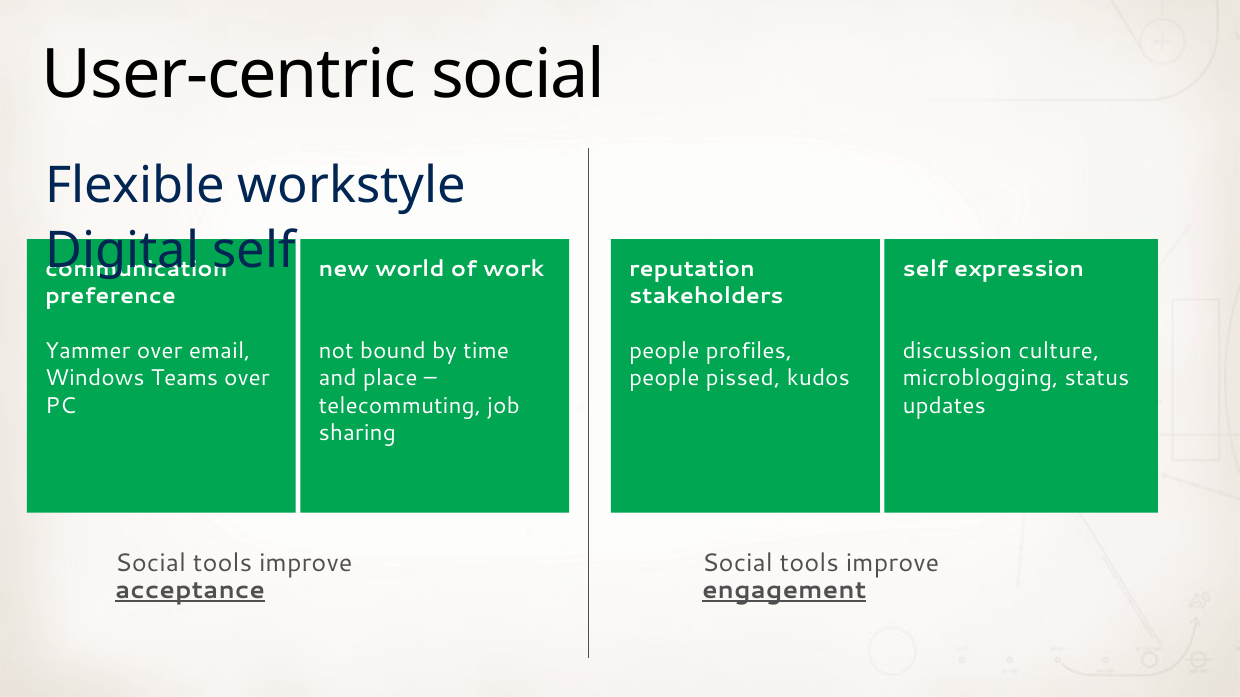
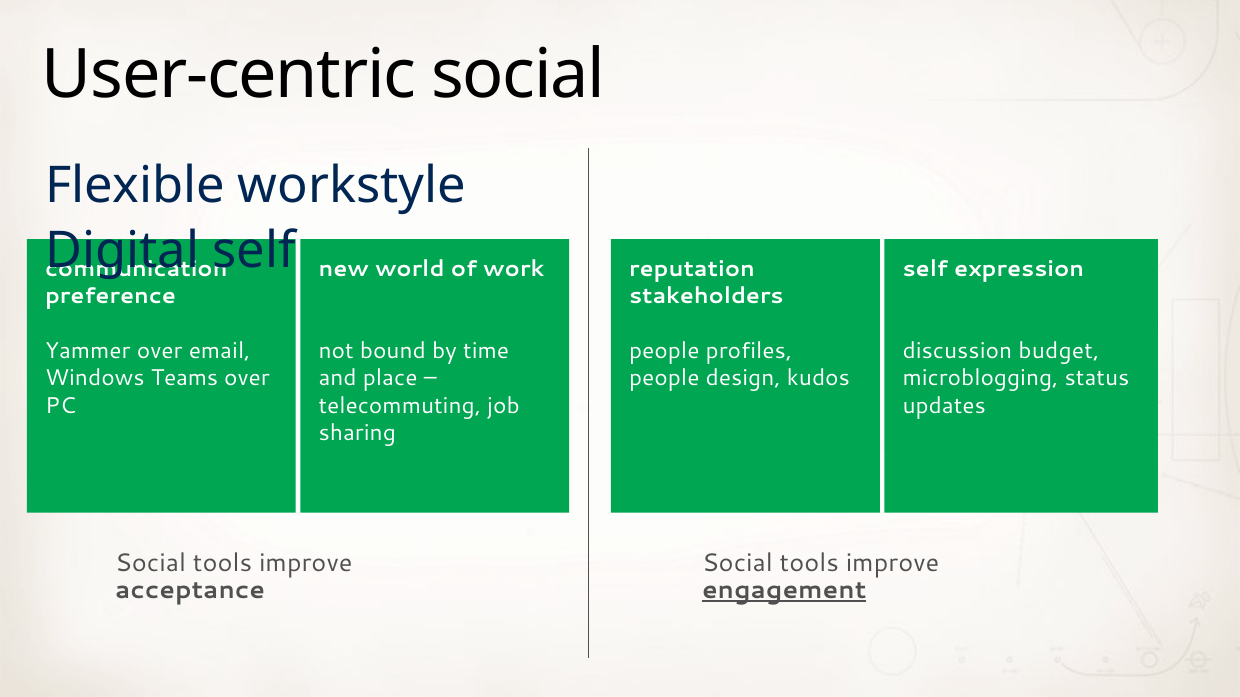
culture: culture -> budget (1059, 351)
pissed: pissed -> design (743, 379)
acceptance underline: present -> none (190, 591)
